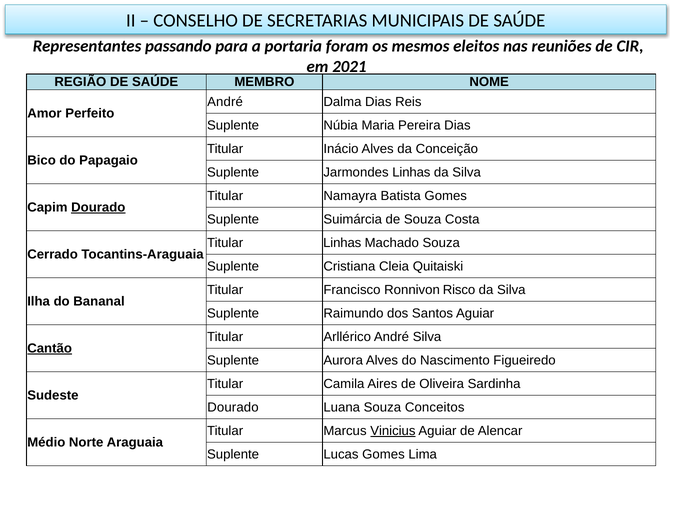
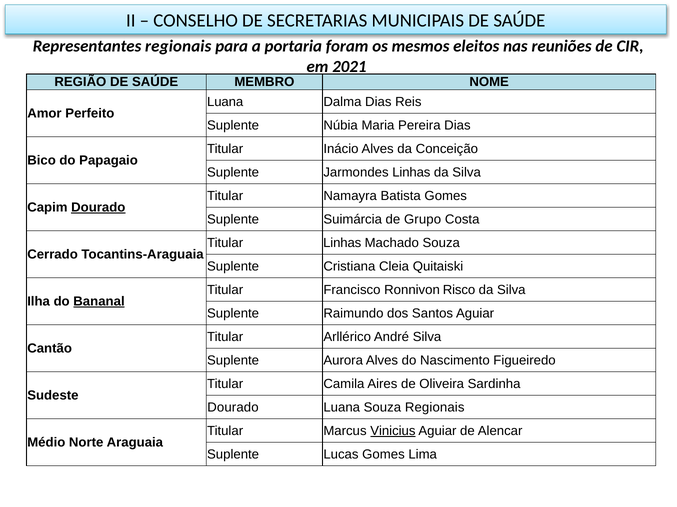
Representantes passando: passando -> regionais (178, 46)
André: André -> Luana (225, 102)
de Souza: Souza -> Grupo (423, 220)
Bananal underline: none -> present (99, 302)
Cantão underline: present -> none (50, 349)
Souza Conceitos: Conceitos -> Regionais (435, 408)
